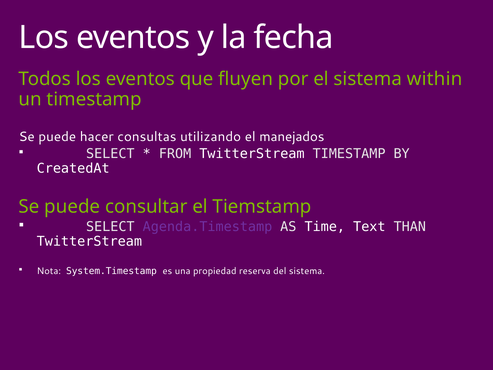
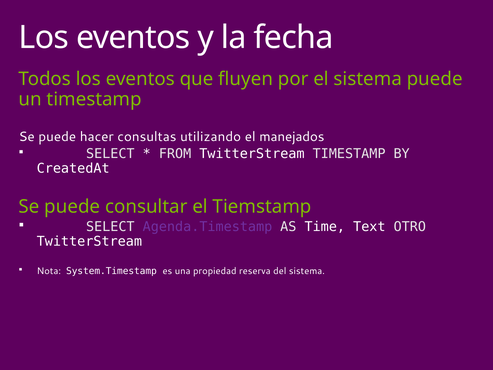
sistema within: within -> puede (435, 79)
THAN: THAN -> OTRO (410, 227)
